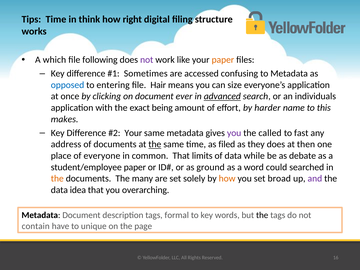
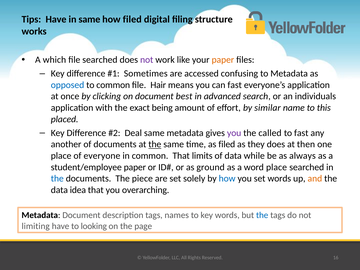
Tips Time: Time -> Have (56, 19)
in think: think -> same (89, 19)
how right: right -> filed (132, 19)
file following: following -> searched (100, 60)
to entering: entering -> common (113, 85)
can size: size -> fast (235, 85)
ever: ever -> best (184, 96)
advanced underline: present -> none (222, 96)
harder: harder -> similar (267, 108)
makes: makes -> placed (65, 119)
Your: Your -> Deal (133, 133)
address: address -> another (66, 144)
debate: debate -> always (302, 156)
word could: could -> place (277, 167)
the colour: orange -> blue (57, 179)
many: many -> piece (142, 179)
how colour: orange -> blue (227, 179)
set broad: broad -> words (279, 179)
and colour: purple -> orange (315, 179)
formal: formal -> names (177, 215)
the colour: black -> blue (262, 215)
contain: contain -> limiting (36, 226)
unique: unique -> looking (94, 226)
